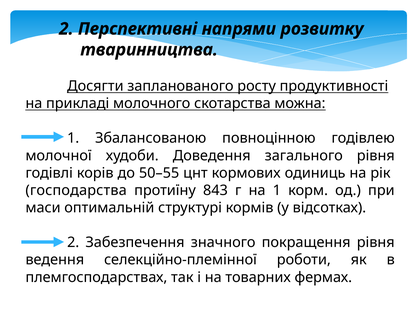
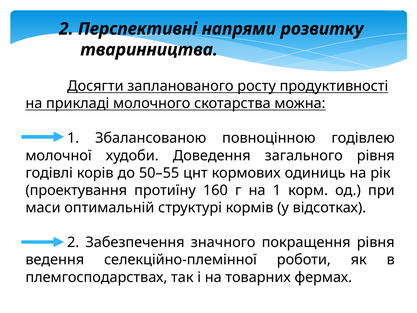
господарства: господарства -> проектування (76, 190)
843: 843 -> 160 (215, 190)
